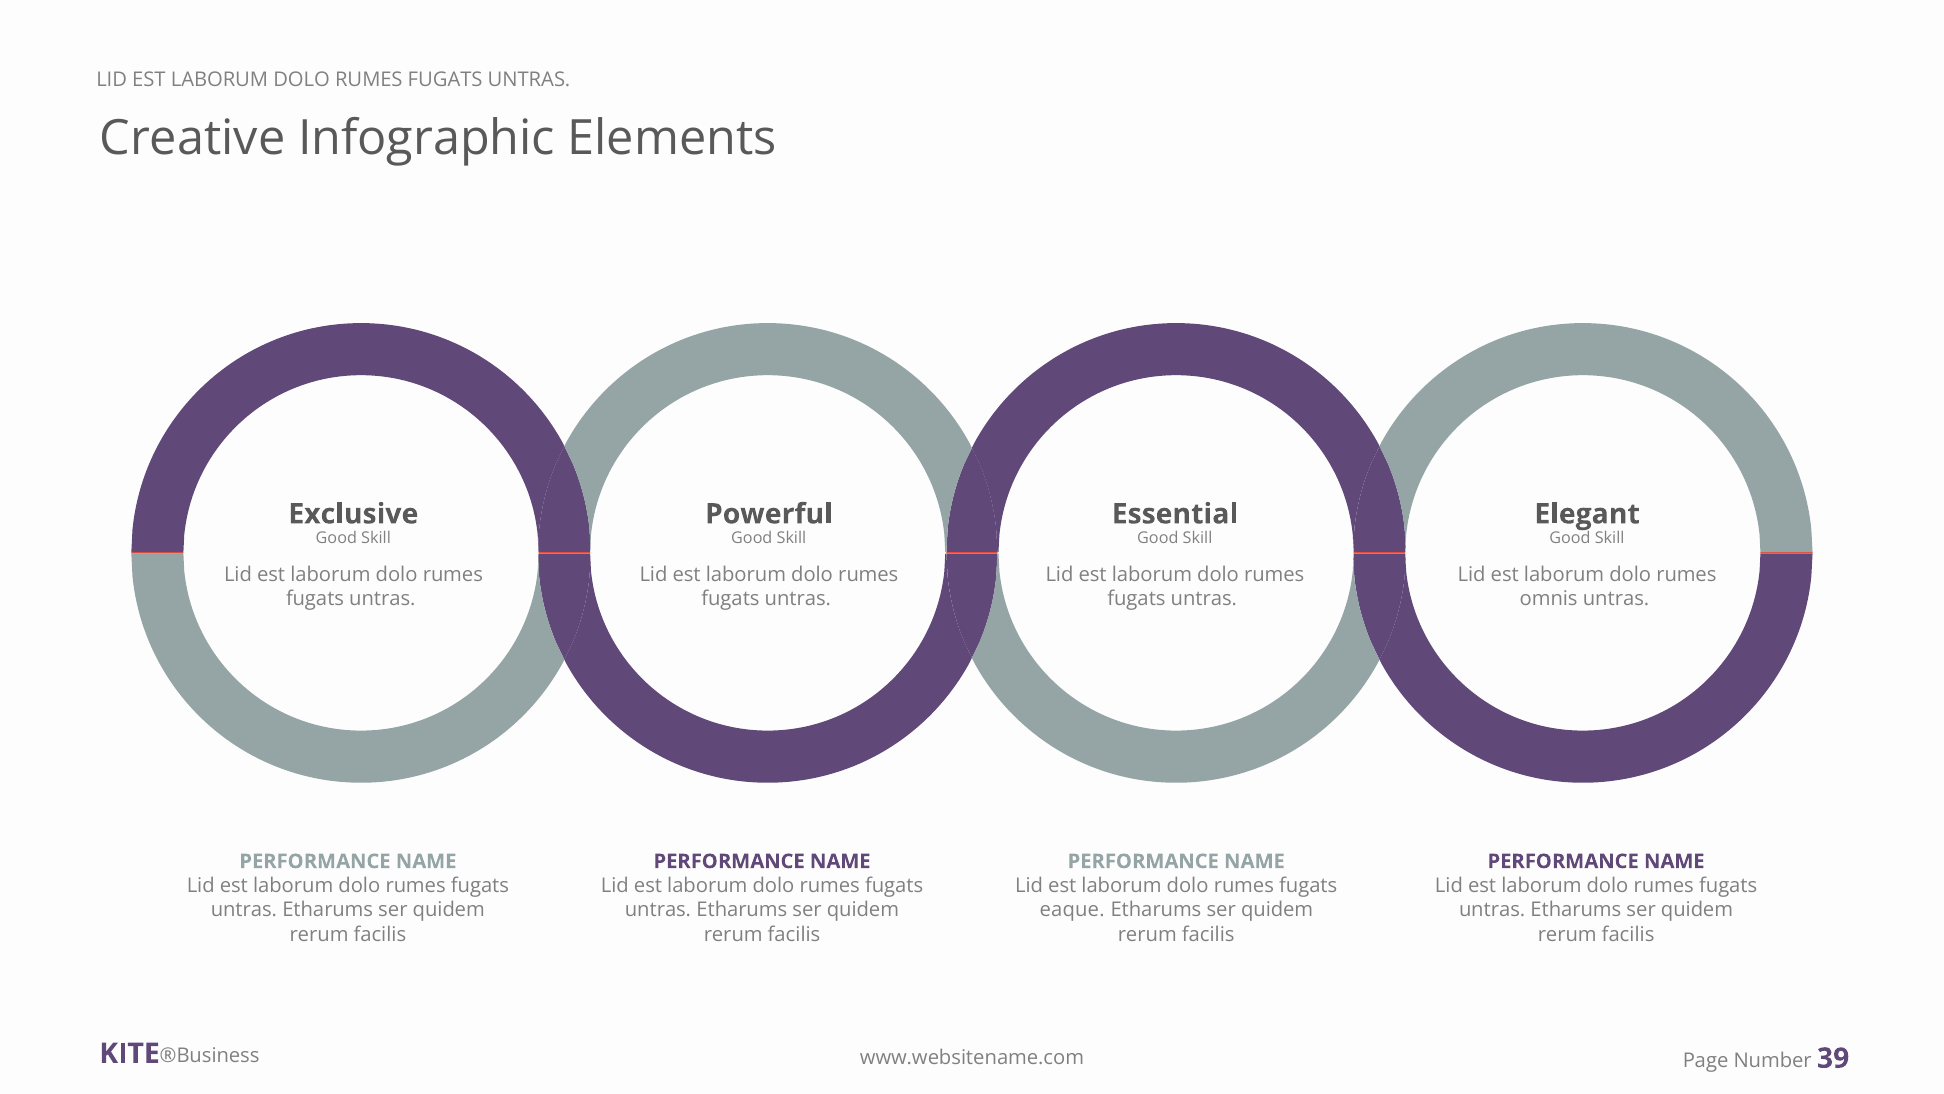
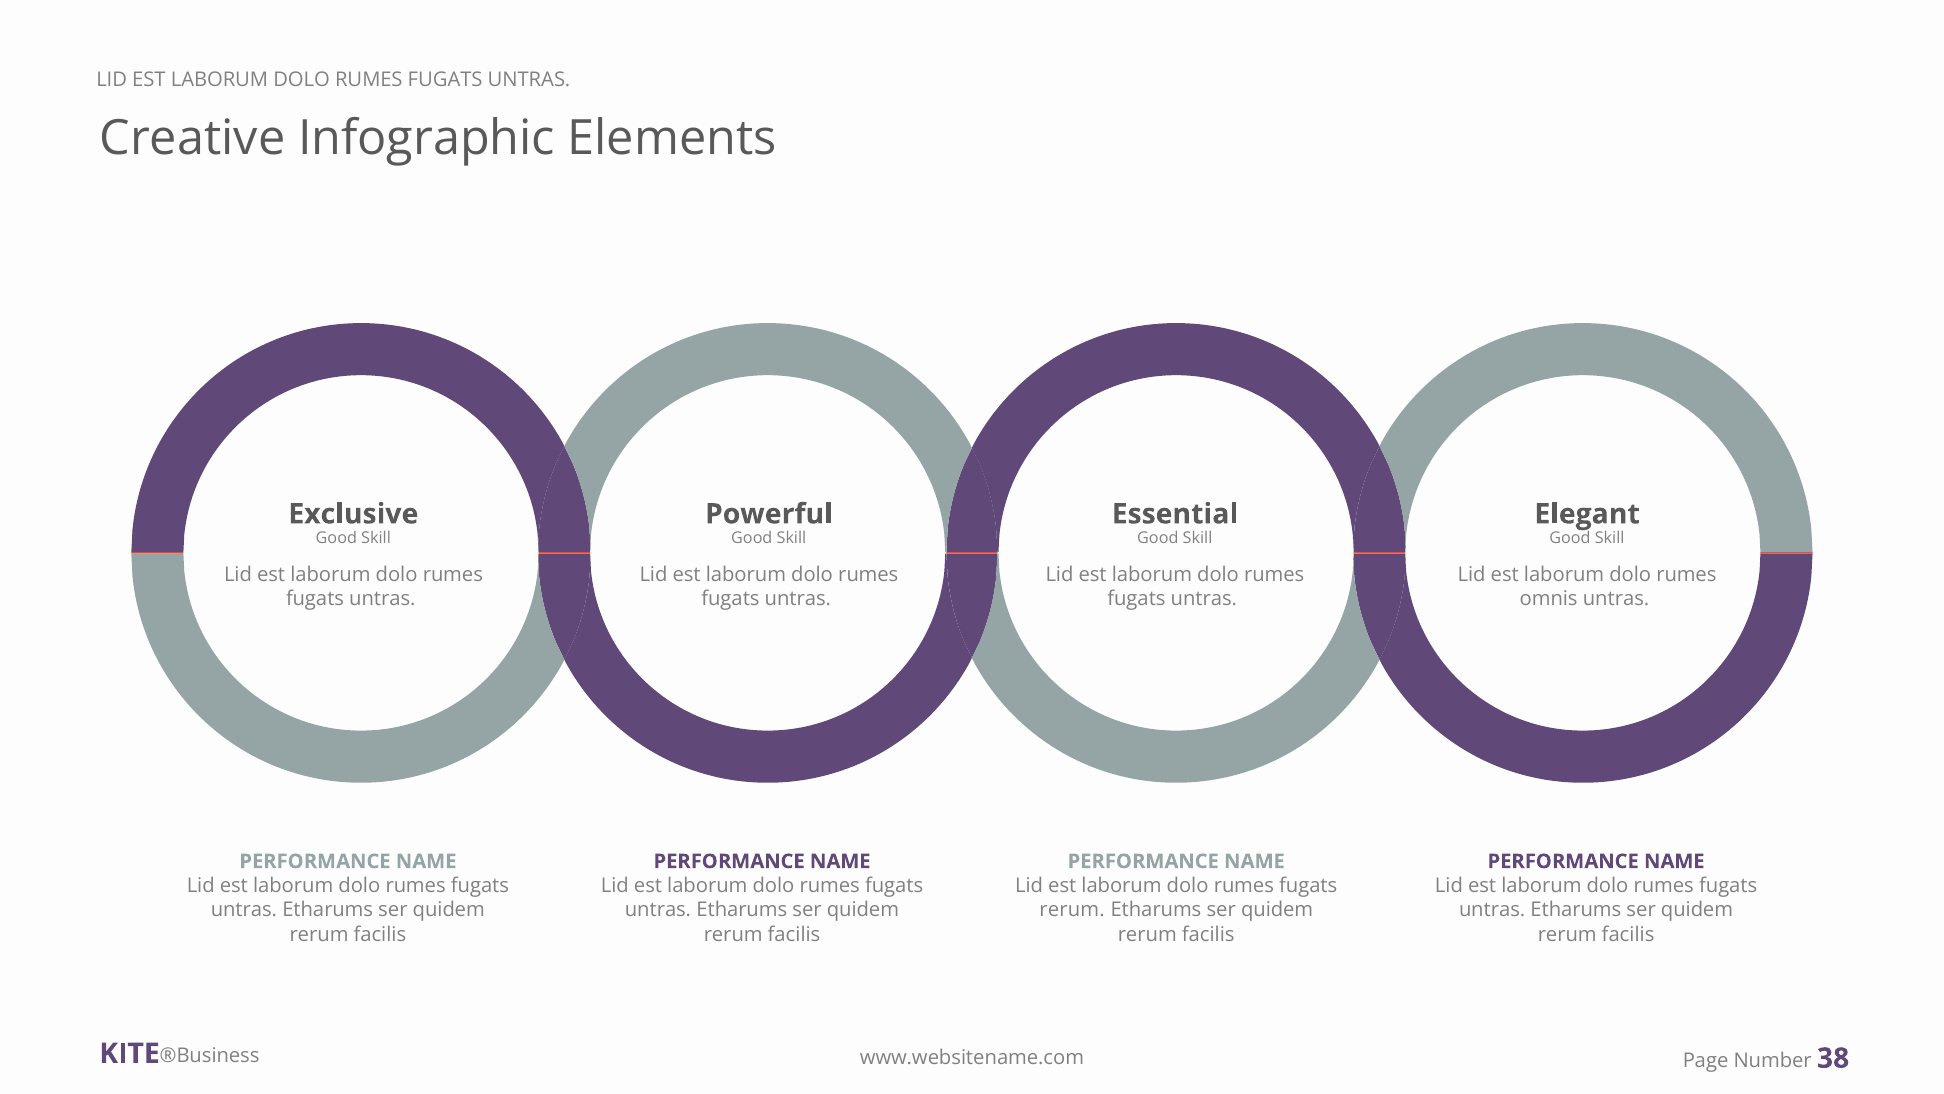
eaque: eaque -> rerum (1072, 910)
39: 39 -> 38 (1833, 1058)
